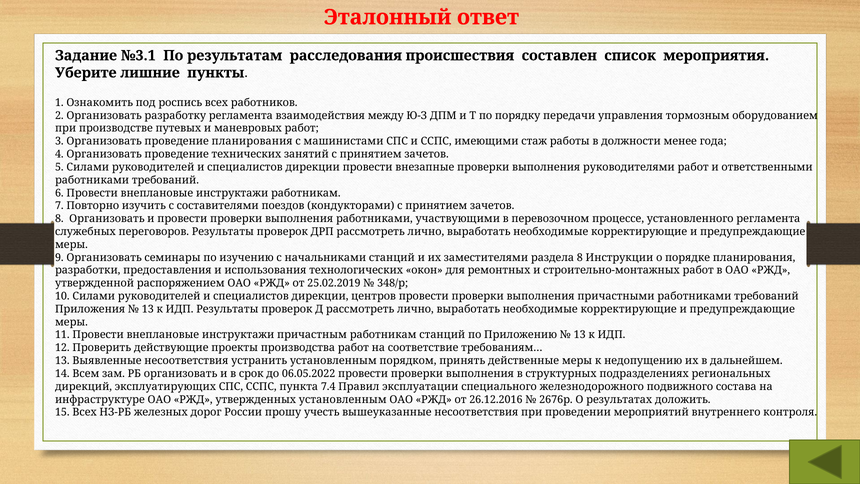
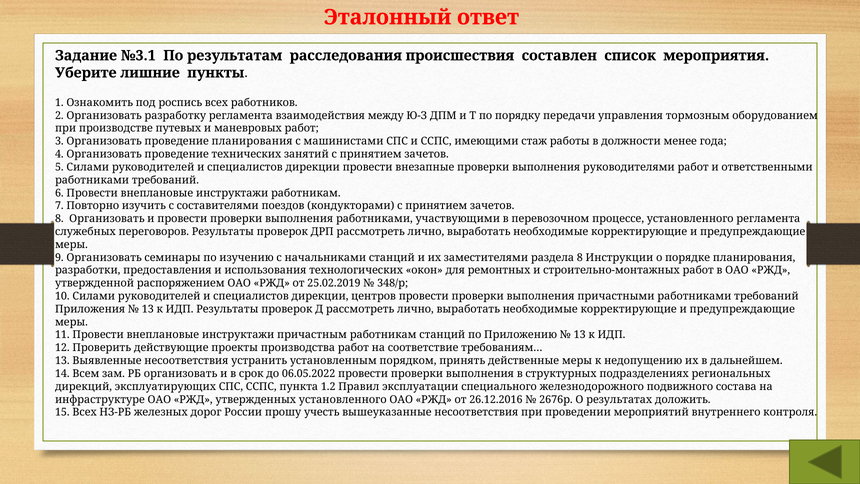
7.4: 7.4 -> 1.2 (328, 386)
утвержденных установленным: установленным -> установленного (343, 399)
